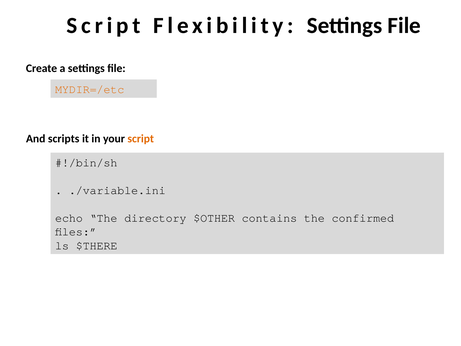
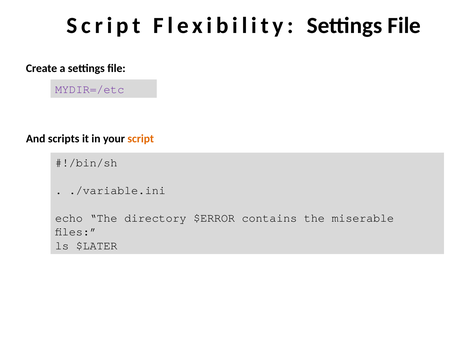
MYDIR=/etc colour: orange -> purple (90, 89)
$OTHER: $OTHER -> $ERROR (214, 218)
confirmed: confirmed -> miserable (363, 218)
$THERE: $THERE -> $LATER (97, 245)
